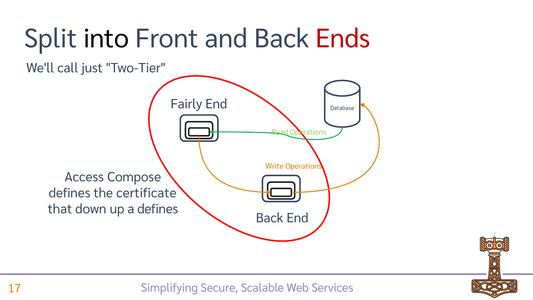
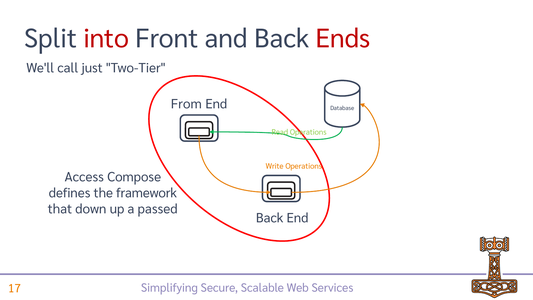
into colour: black -> red (106, 39)
Fairly: Fairly -> From (186, 104)
certificate: certificate -> framework (147, 193)
a defines: defines -> passed (158, 209)
